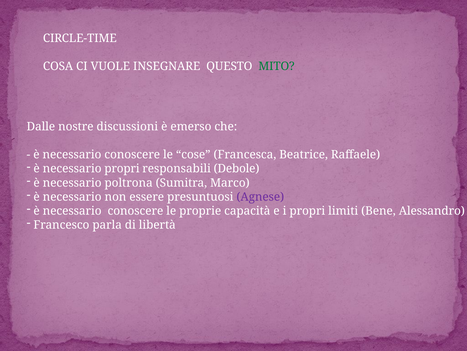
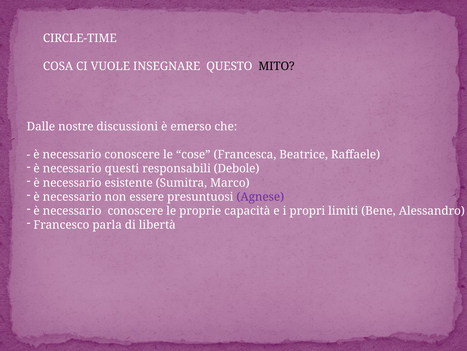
MITO colour: green -> black (276, 66)
necessario propri: propri -> questi (122, 168)
poltrona: poltrona -> esistente (129, 182)
